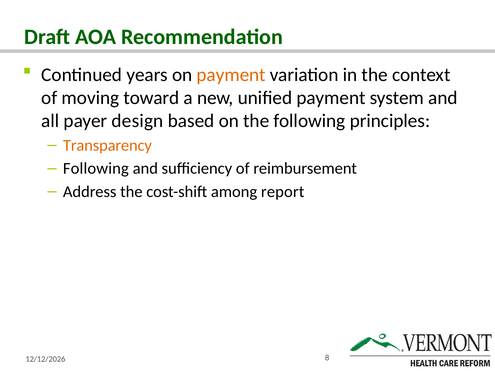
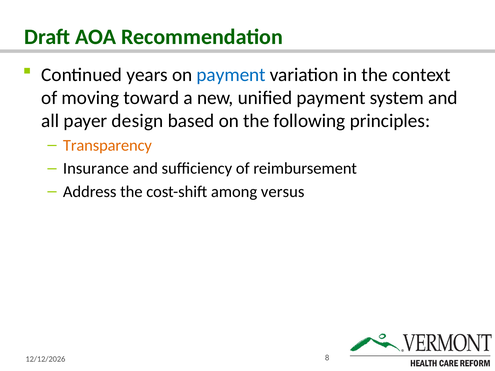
payment colour: orange -> blue (231, 75)
Following: Following -> Insurance (96, 169)
report: report -> versus (283, 192)
